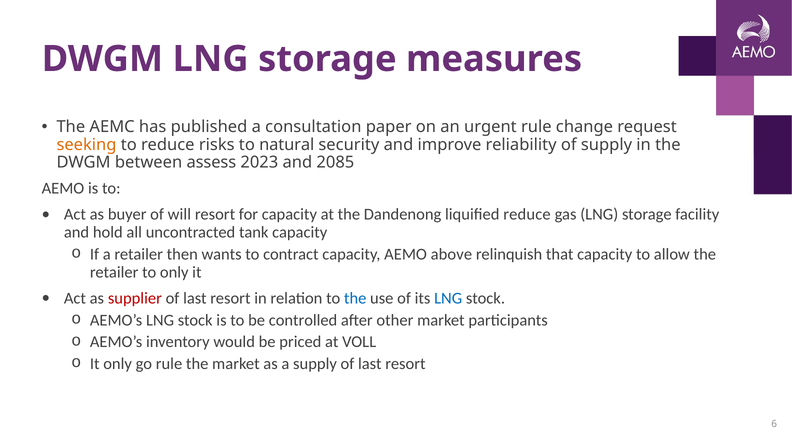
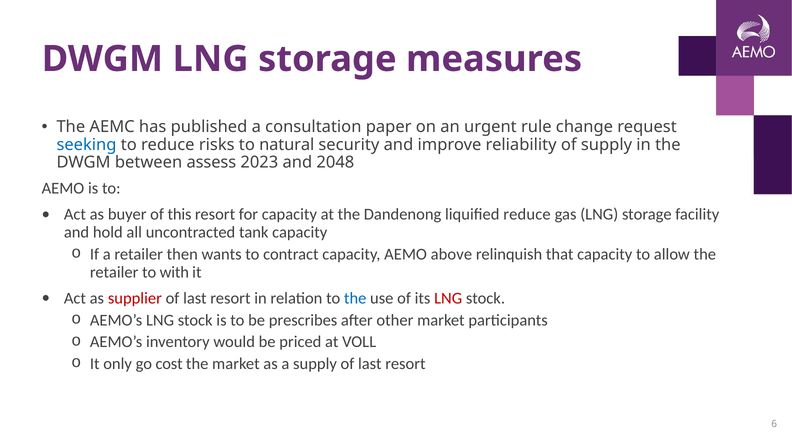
seeking colour: orange -> blue (86, 145)
2085: 2085 -> 2048 (335, 163)
will: will -> this (180, 215)
to only: only -> with (174, 272)
LNG colour: blue -> red (448, 299)
controlled: controlled -> prescribes (303, 320)
go rule: rule -> cost (169, 364)
